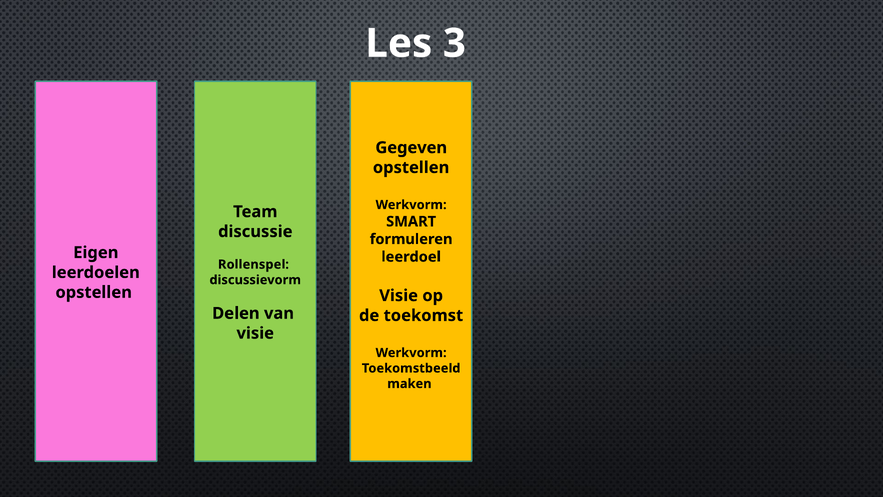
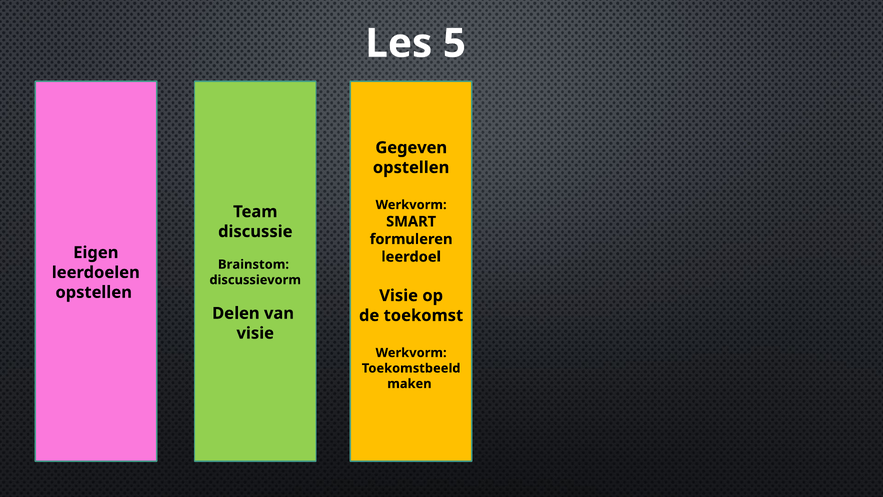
3: 3 -> 5 (454, 43)
Rollenspel: Rollenspel -> Brainstom (254, 264)
